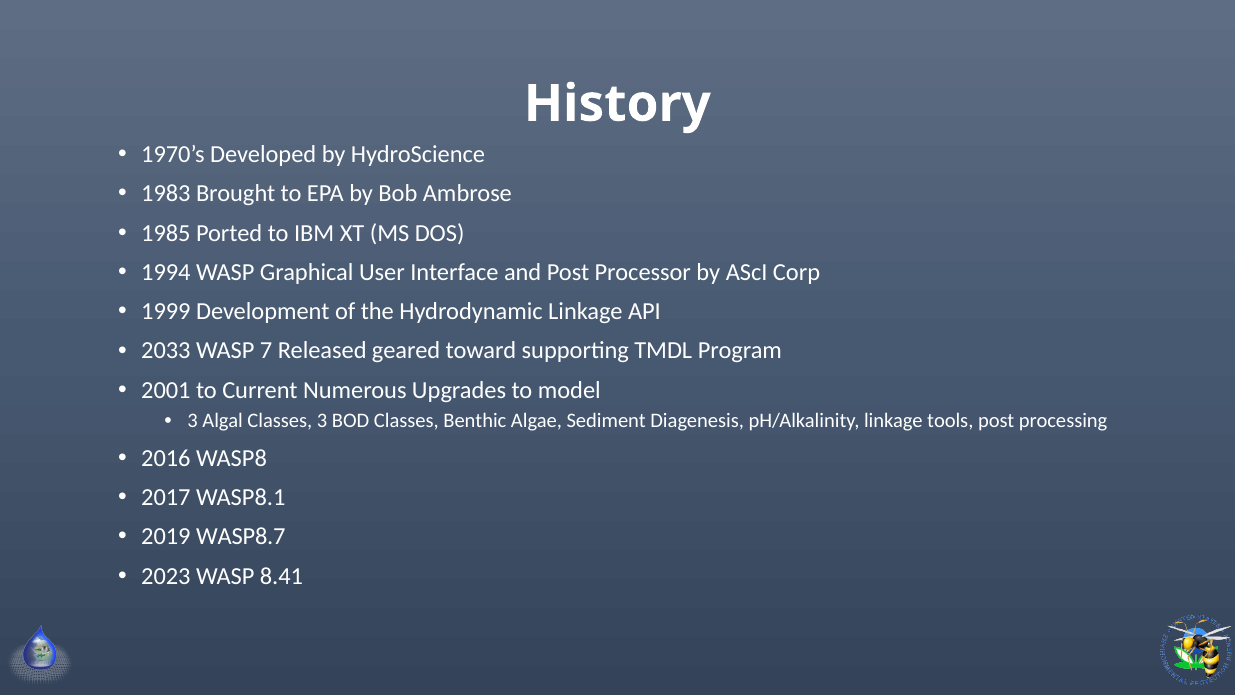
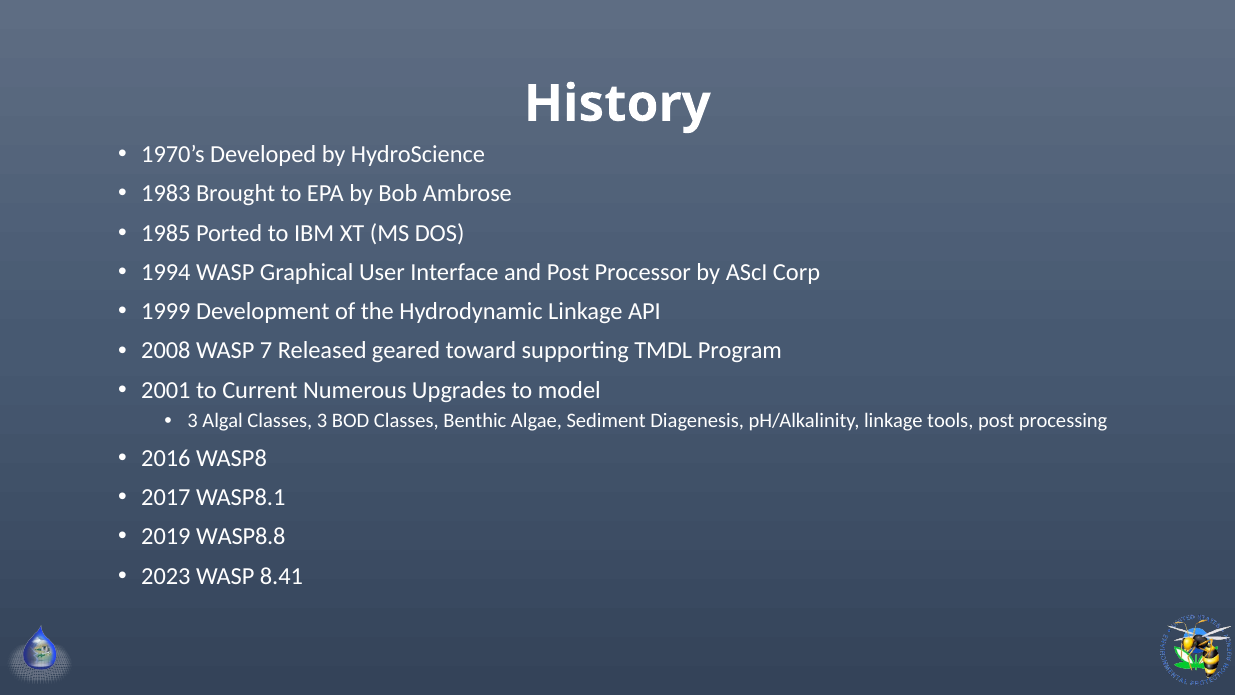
2033: 2033 -> 2008 (166, 351)
WASP8.7: WASP8.7 -> WASP8.8 (241, 536)
